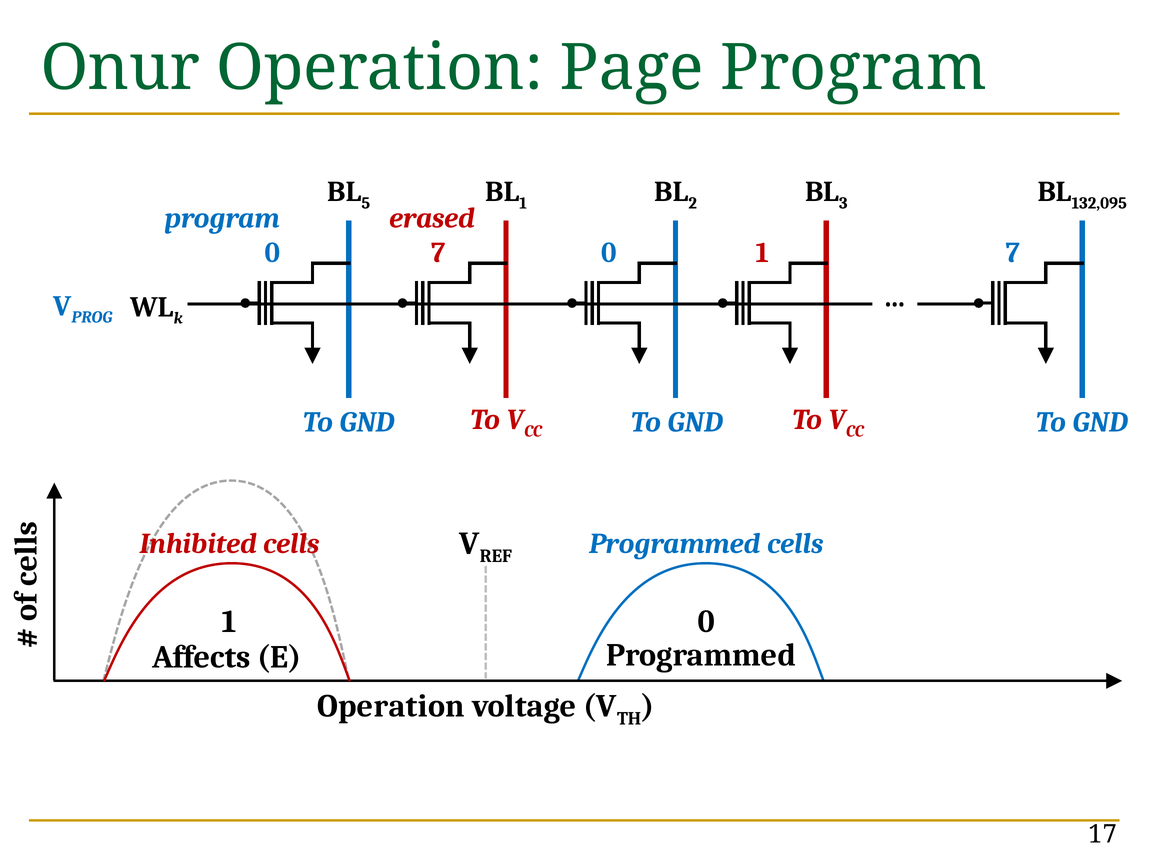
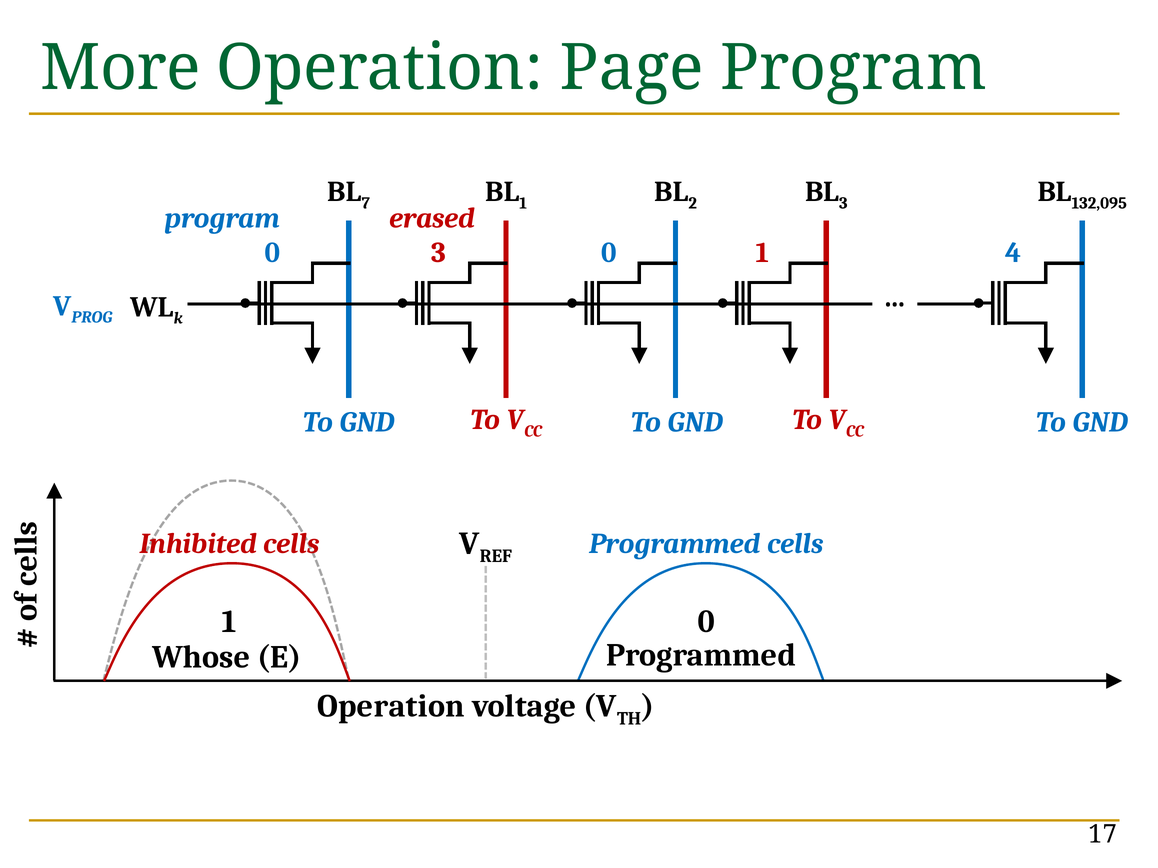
Onur: Onur -> More (120, 68)
5: 5 -> 7 (366, 203)
0 7: 7 -> 3 (439, 253)
1 7: 7 -> 4 (1013, 253)
Affects: Affects -> Whose (201, 658)
